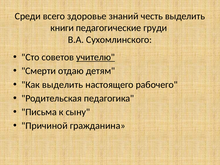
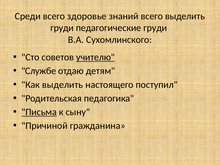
знаний честь: честь -> всего (152, 16)
книги: книги -> груди (62, 28)
Смерти: Смерти -> Службе (39, 71)
рабочего: рабочего -> поступил (157, 85)
Письма underline: none -> present (39, 112)
